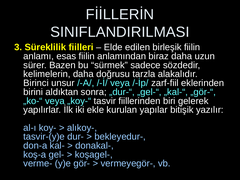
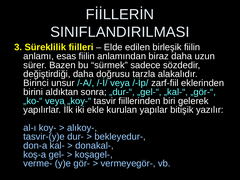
kelimelerin: kelimelerin -> değiştirdiği (47, 74)
